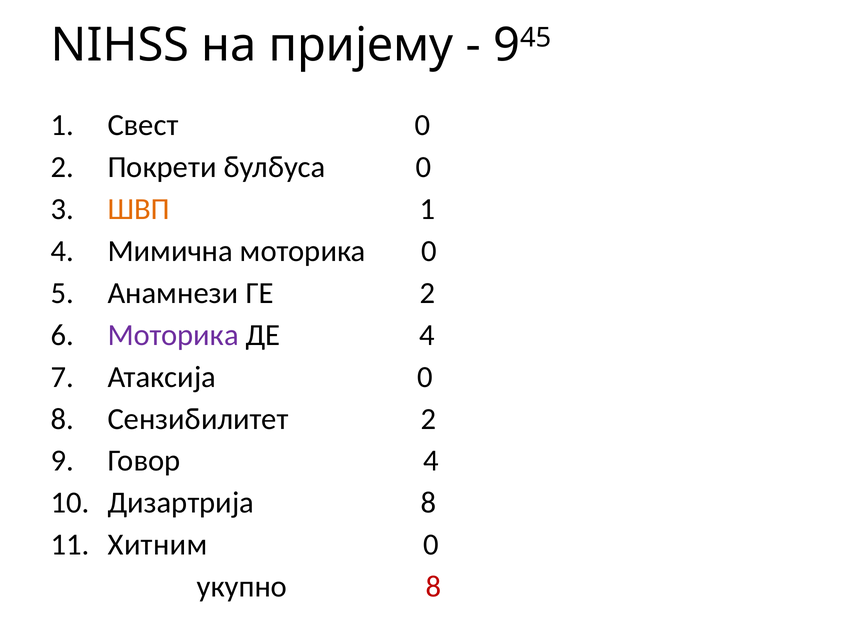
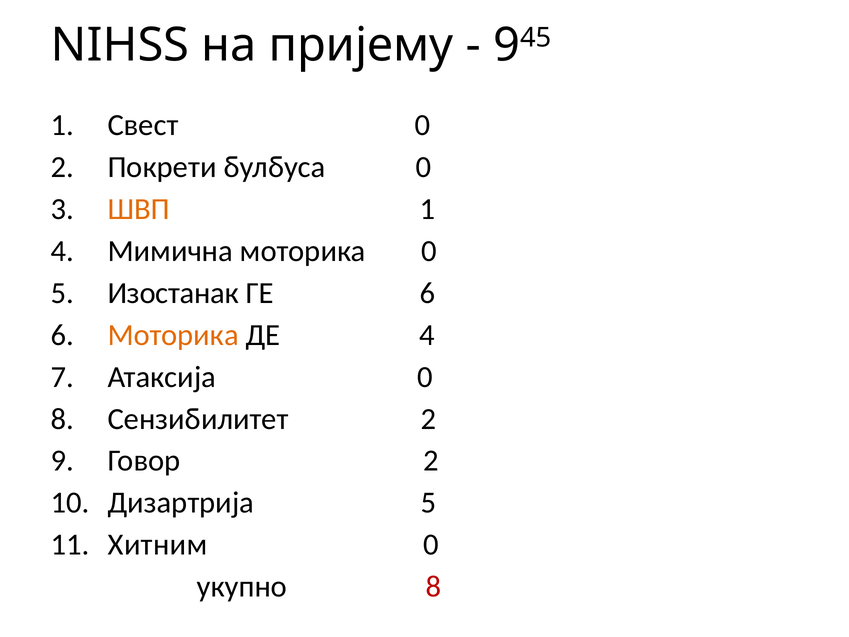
Анамнези: Анамнези -> Изостанак (173, 293)
ГЕ 2: 2 -> 6 (427, 293)
Моторика colour: purple -> orange (173, 335)
Говор 4: 4 -> 2 (431, 461)
Дизартрија 8: 8 -> 5 (429, 503)
